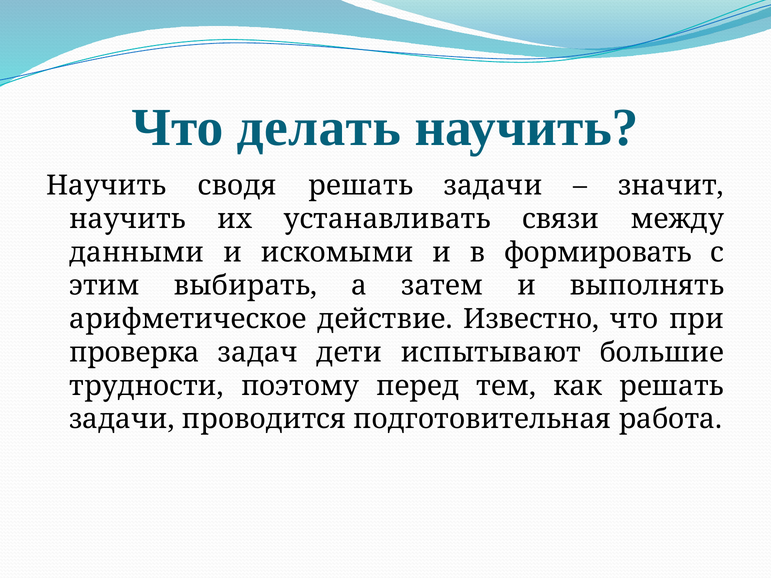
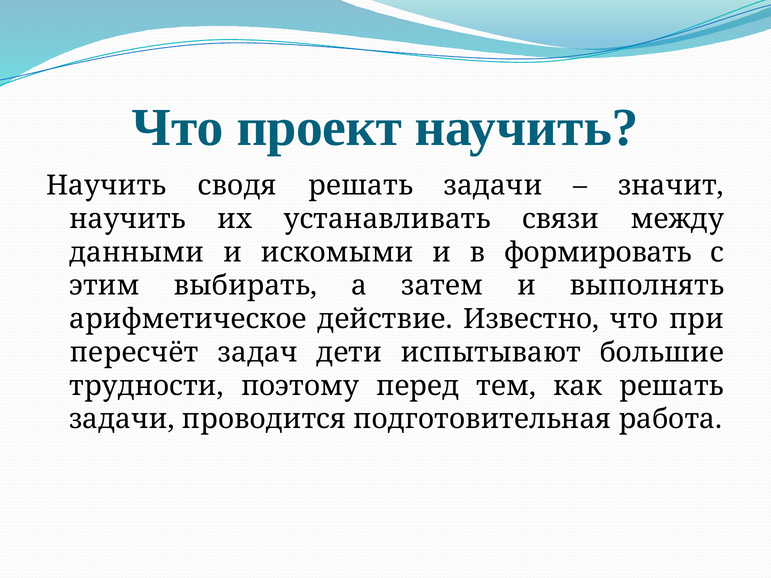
делать: делать -> проект (319, 127)
проверка: проверка -> пересчёт (134, 353)
